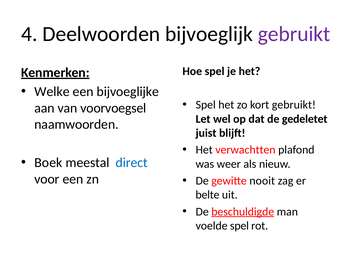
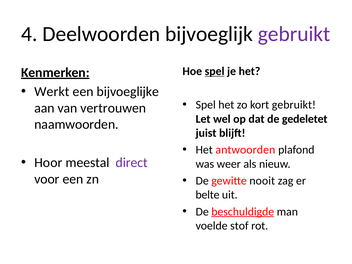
spel underline: none -> present (215, 71)
Welke: Welke -> Werkt (52, 92)
voorvoegsel: voorvoegsel -> vertrouwen (113, 108)
verwachtten: verwachtten -> antwoorden (245, 150)
Boek: Boek -> Hoor (48, 163)
direct colour: blue -> purple (132, 163)
voelde spel: spel -> stof (239, 226)
